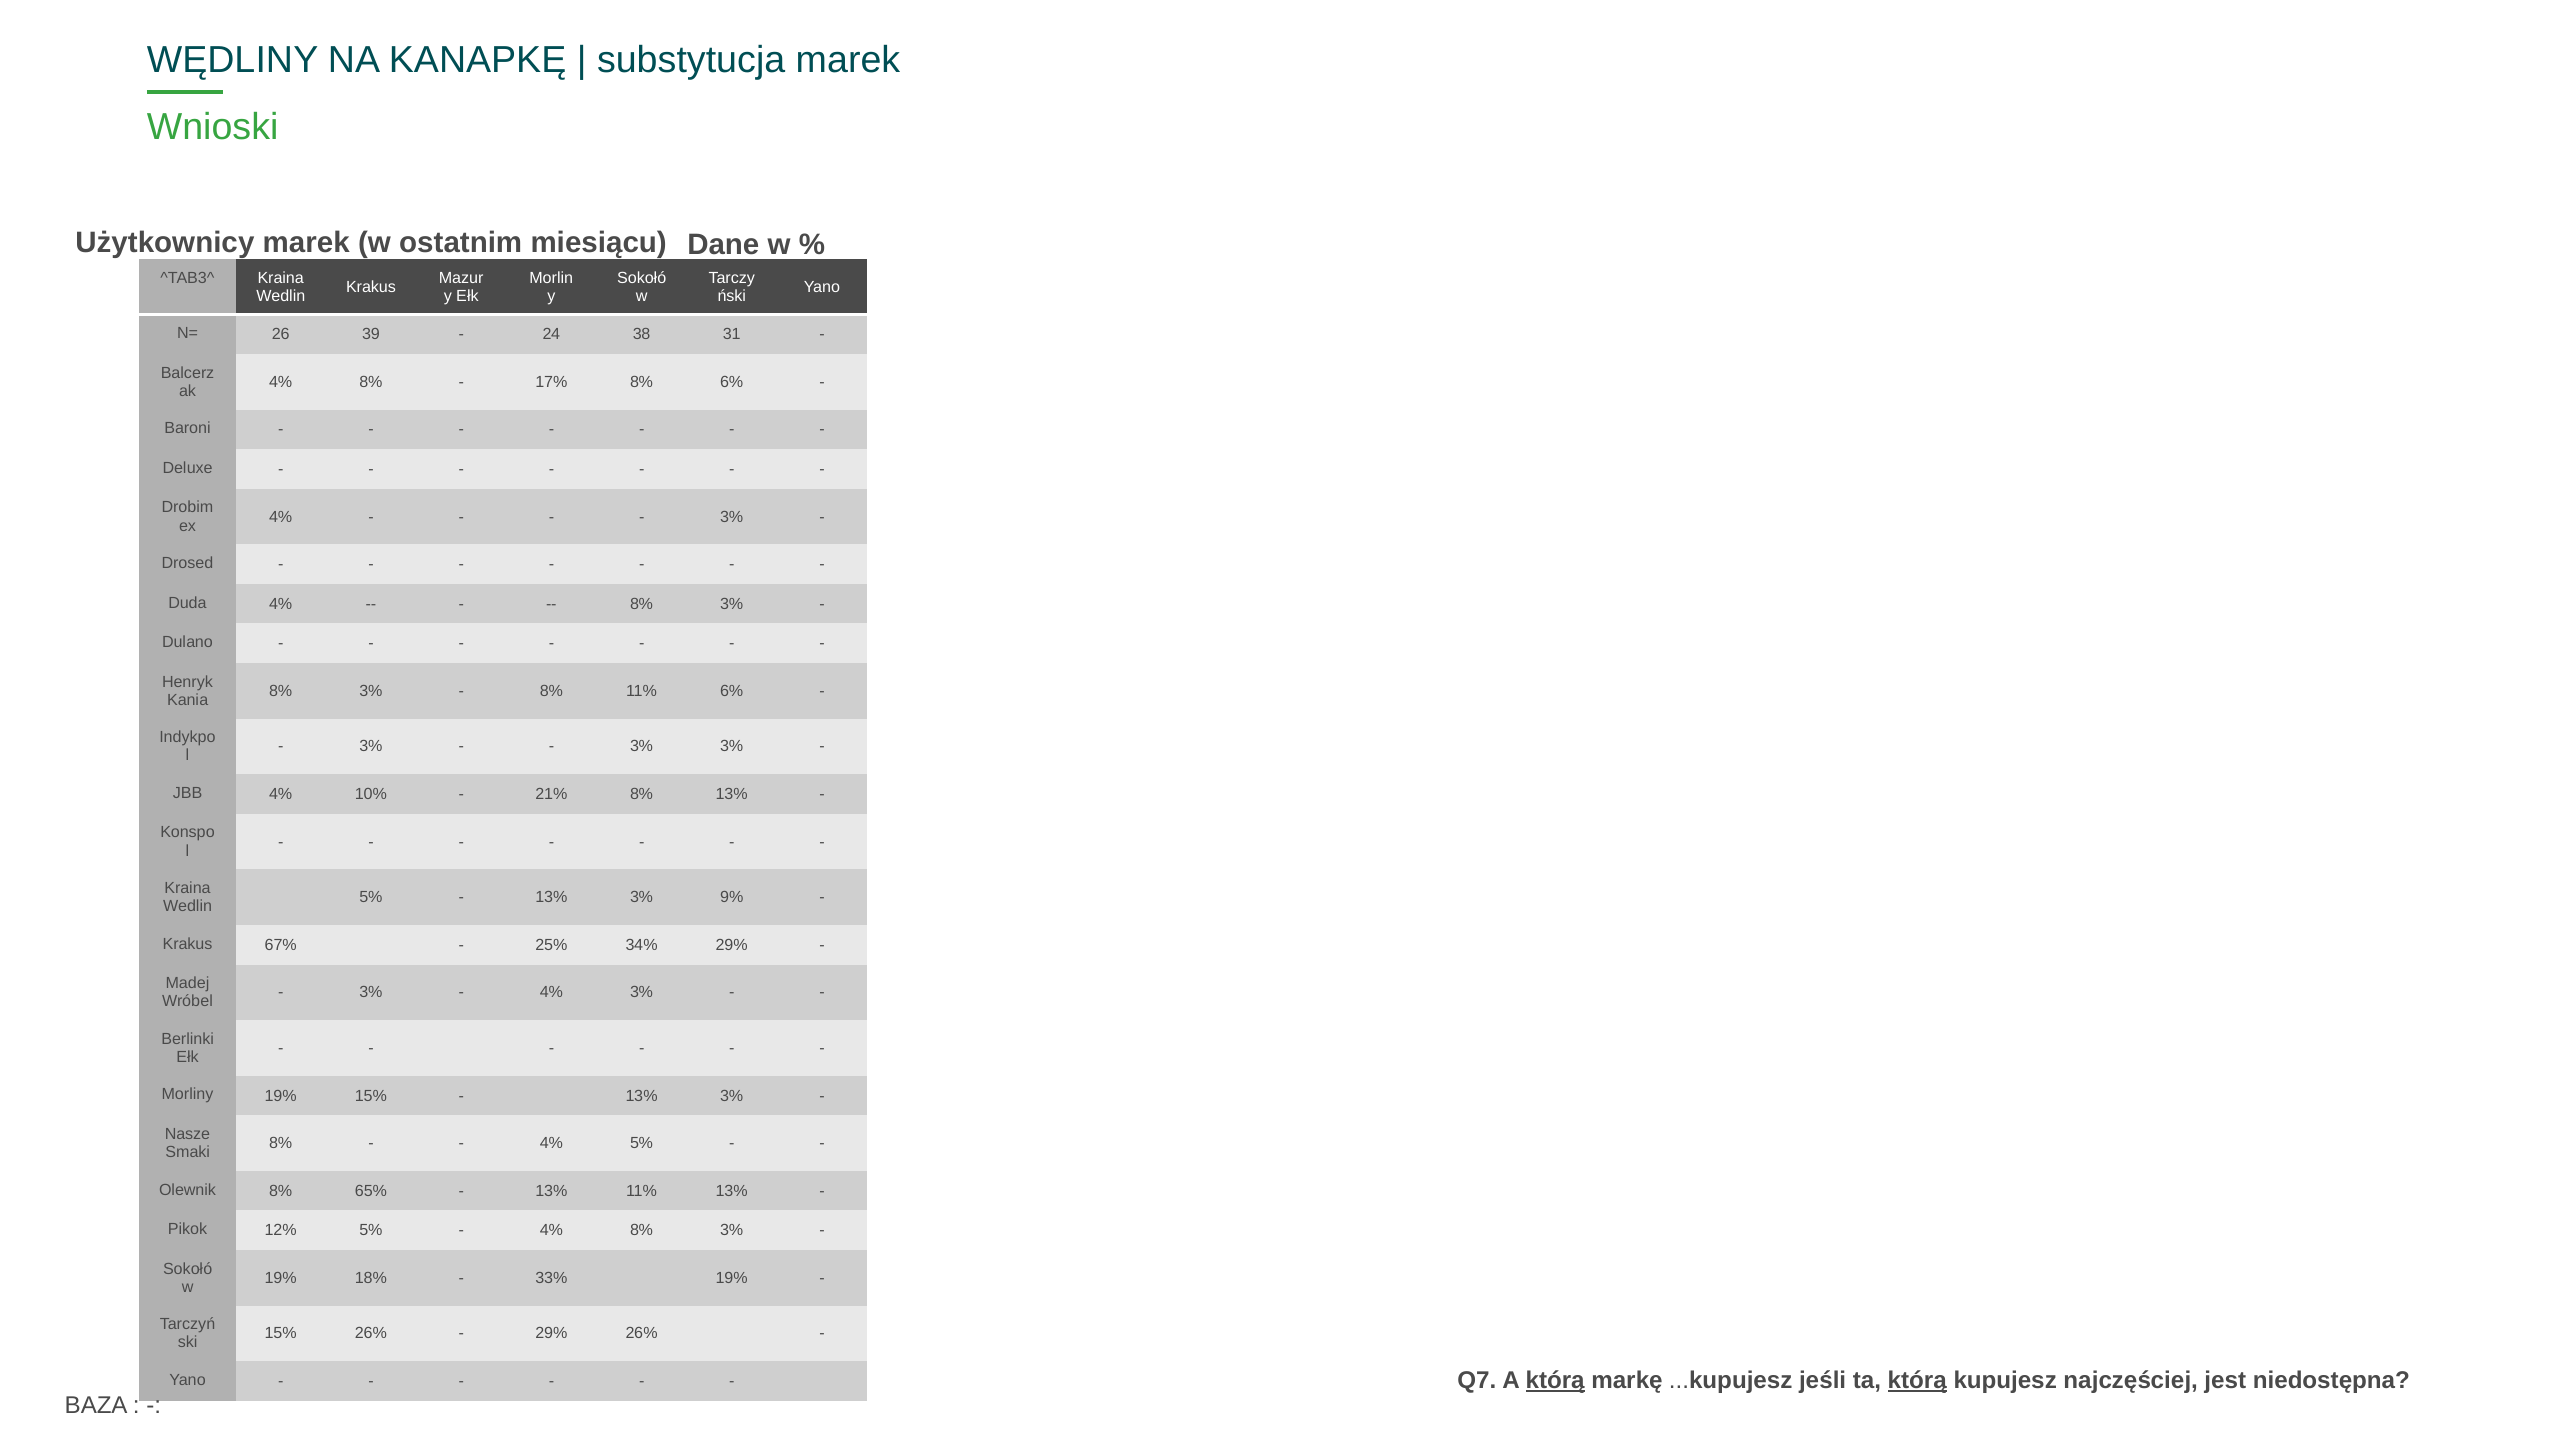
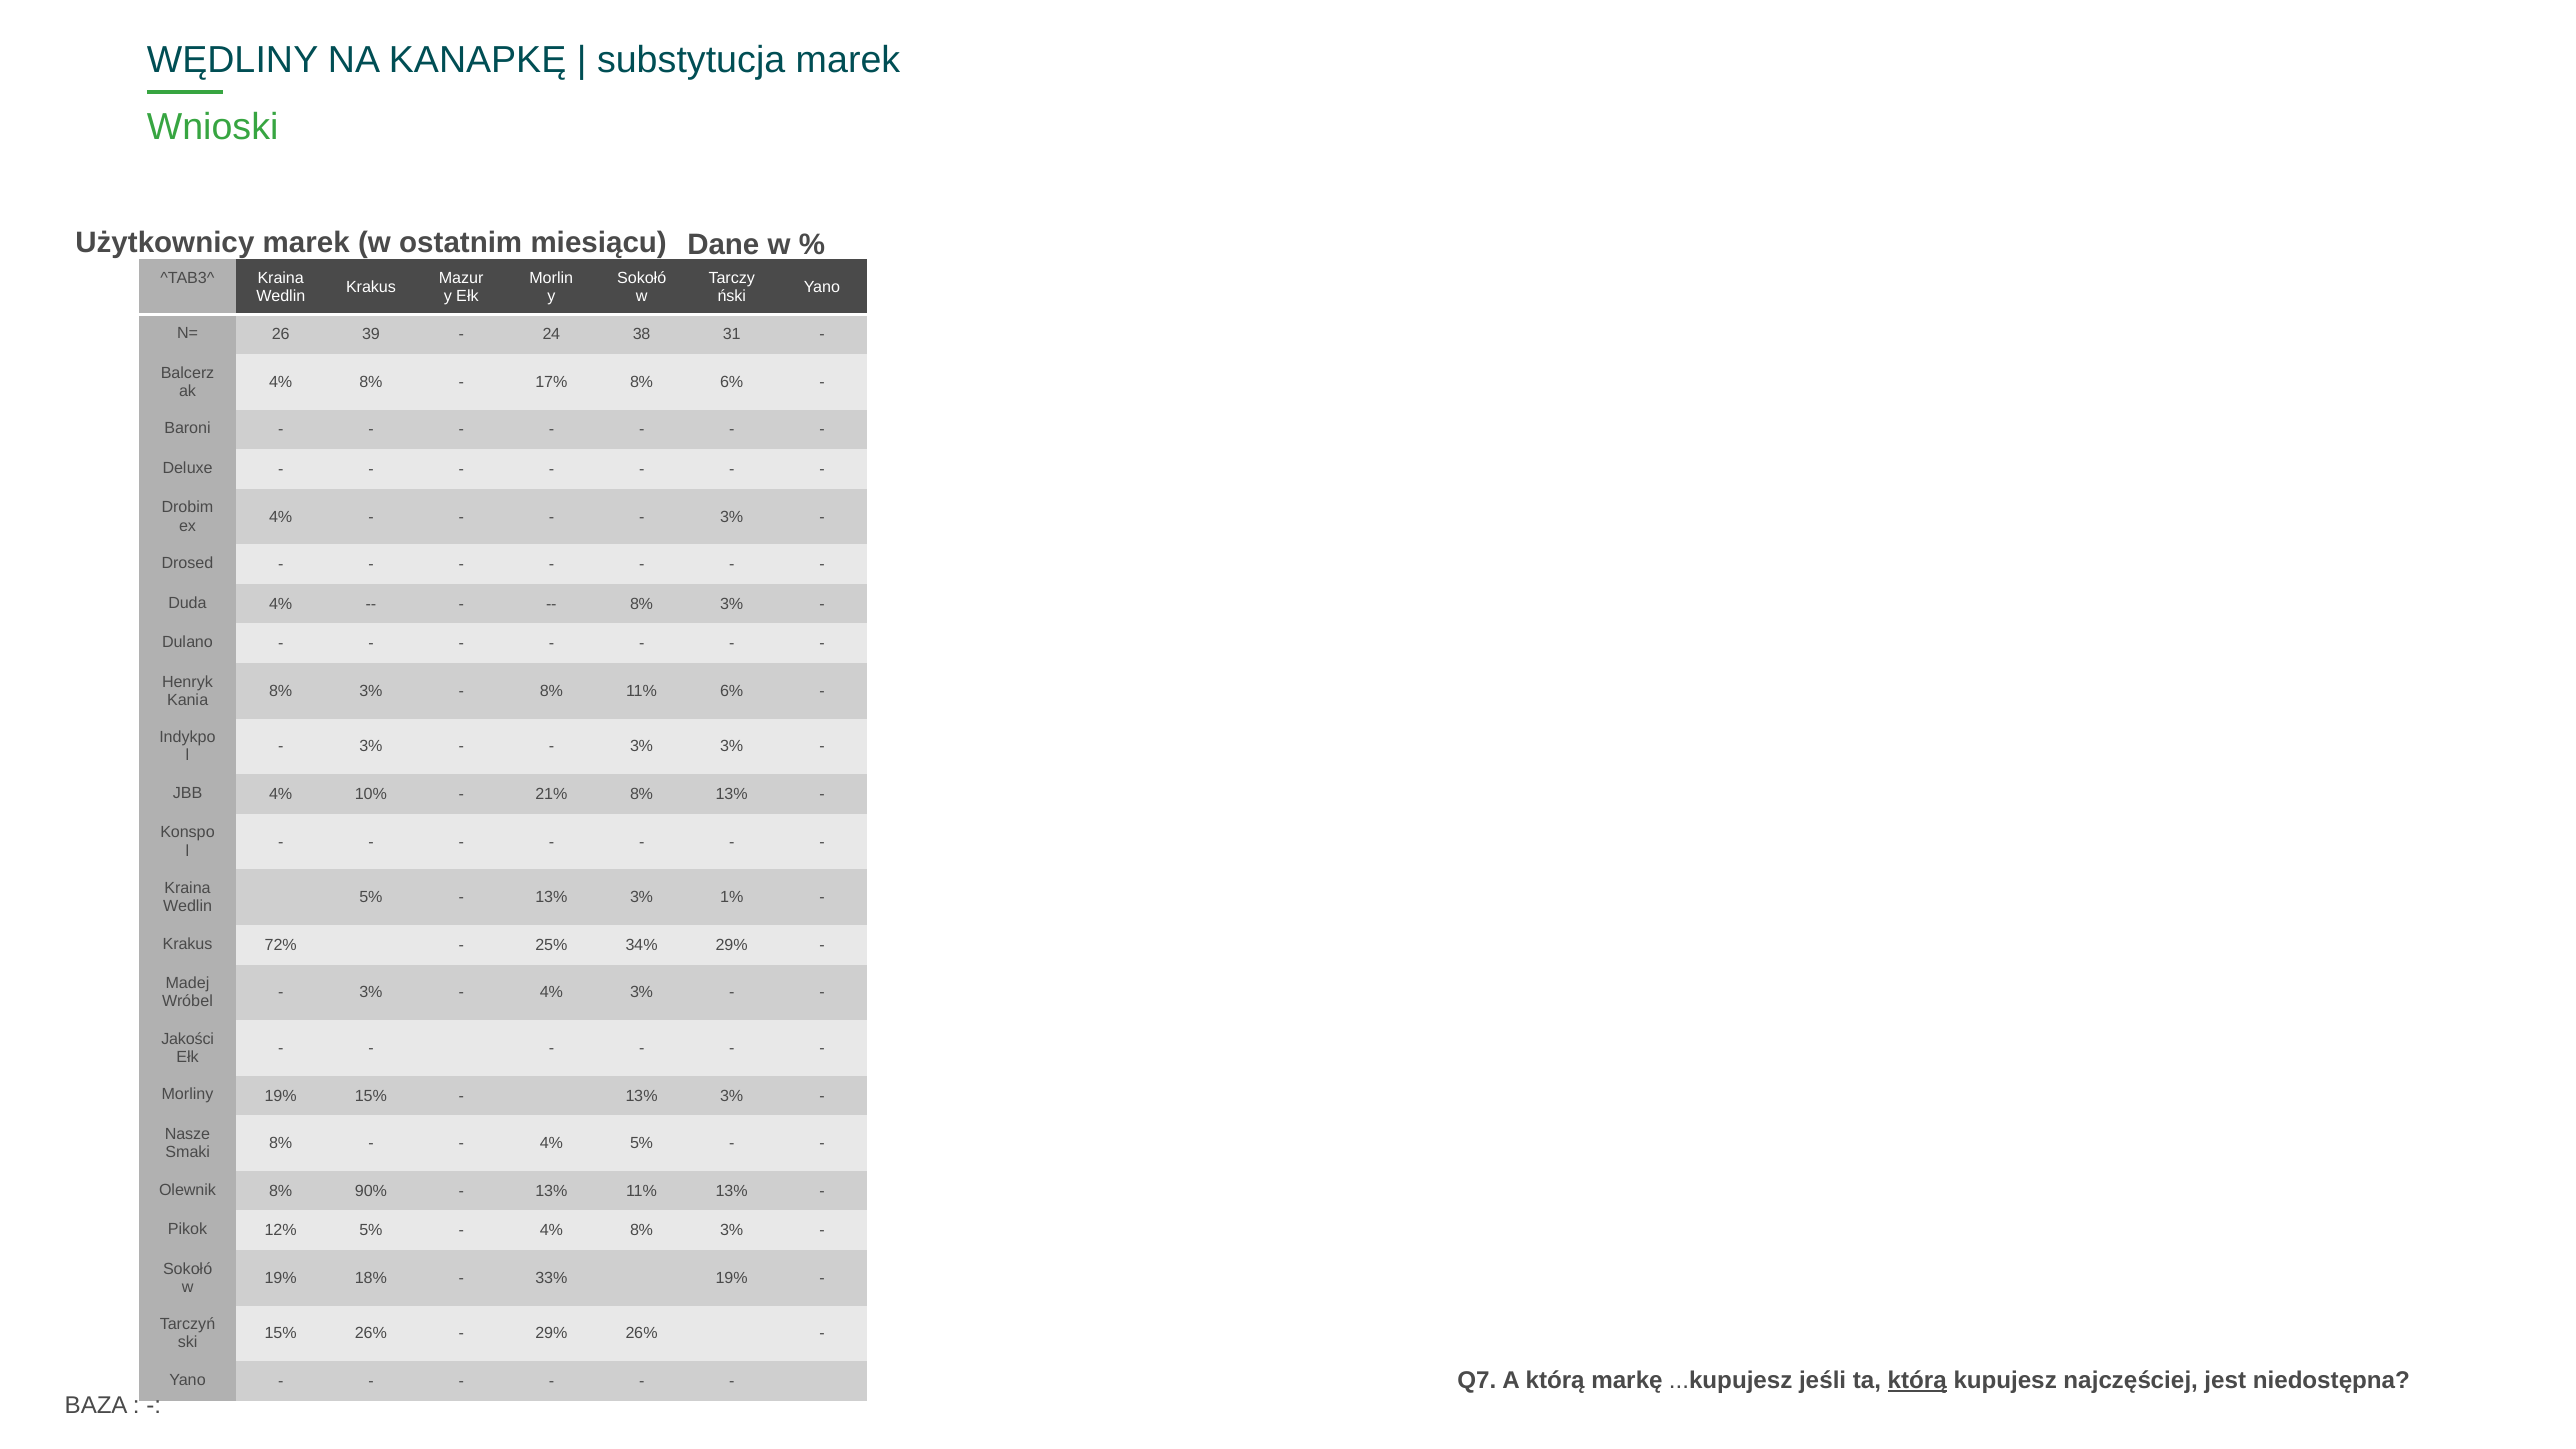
9%: 9% -> 1% (732, 897)
67%: 67% -> 72% (281, 945)
Berlinki: Berlinki -> Jakości (188, 1039)
65%: 65% -> 90% (371, 1191)
którą underline: present -> none (1555, 1381)
